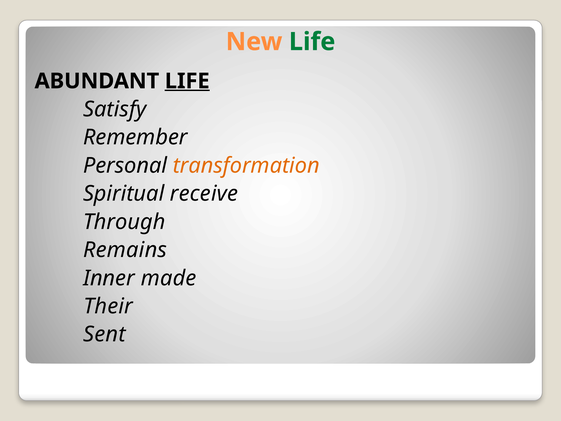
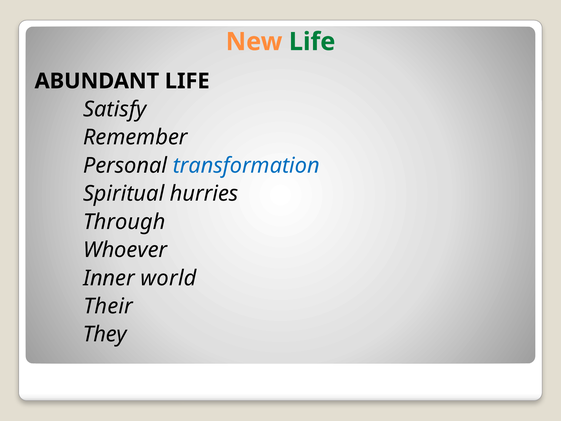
LIFE underline: present -> none (187, 81)
transformation colour: orange -> blue (246, 165)
receive: receive -> hurries (204, 194)
Remains: Remains -> Whoever (125, 250)
made: made -> world (169, 278)
Sent: Sent -> They (105, 334)
